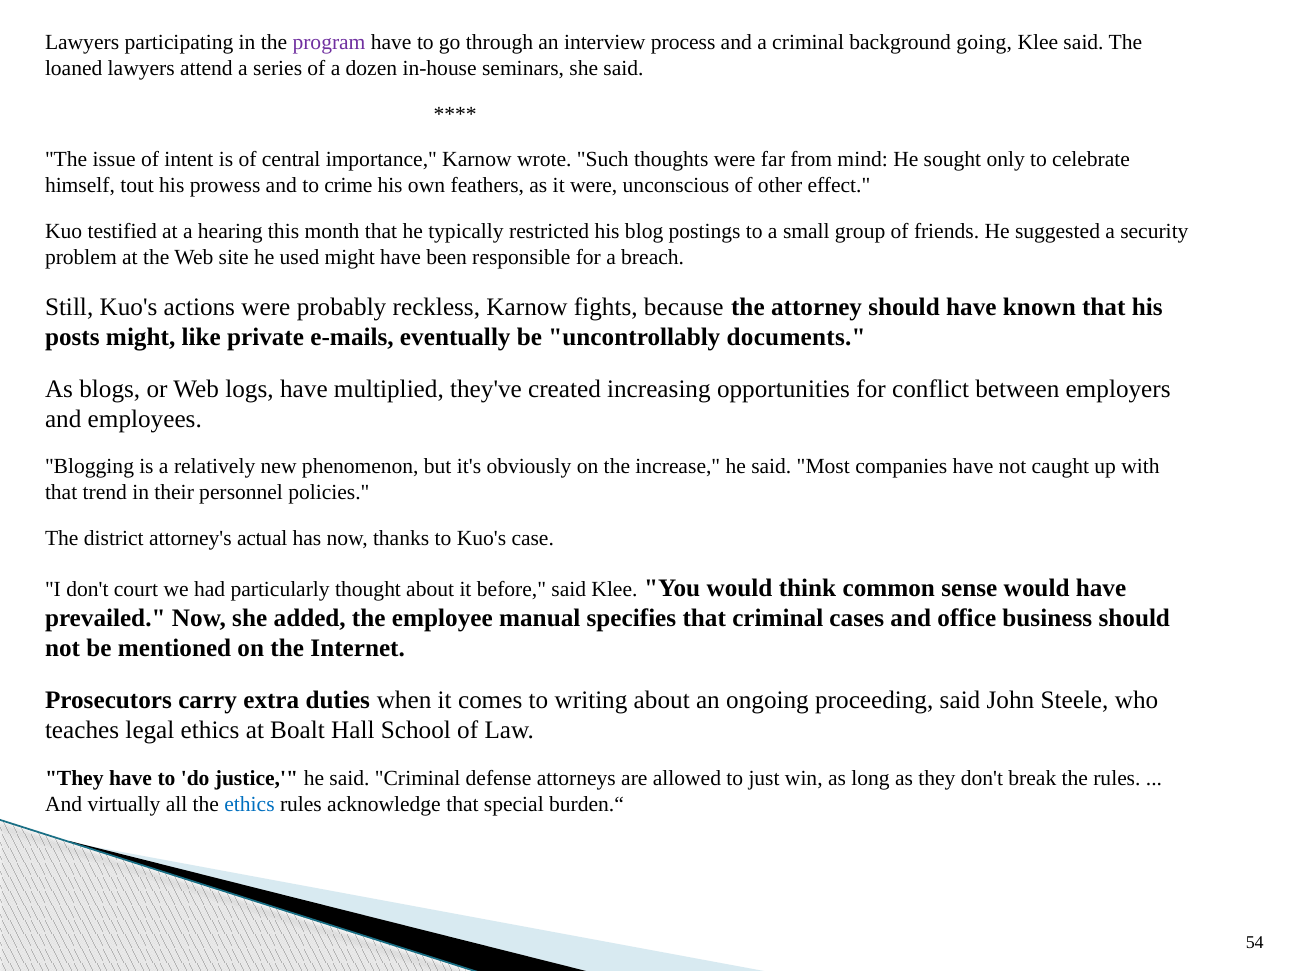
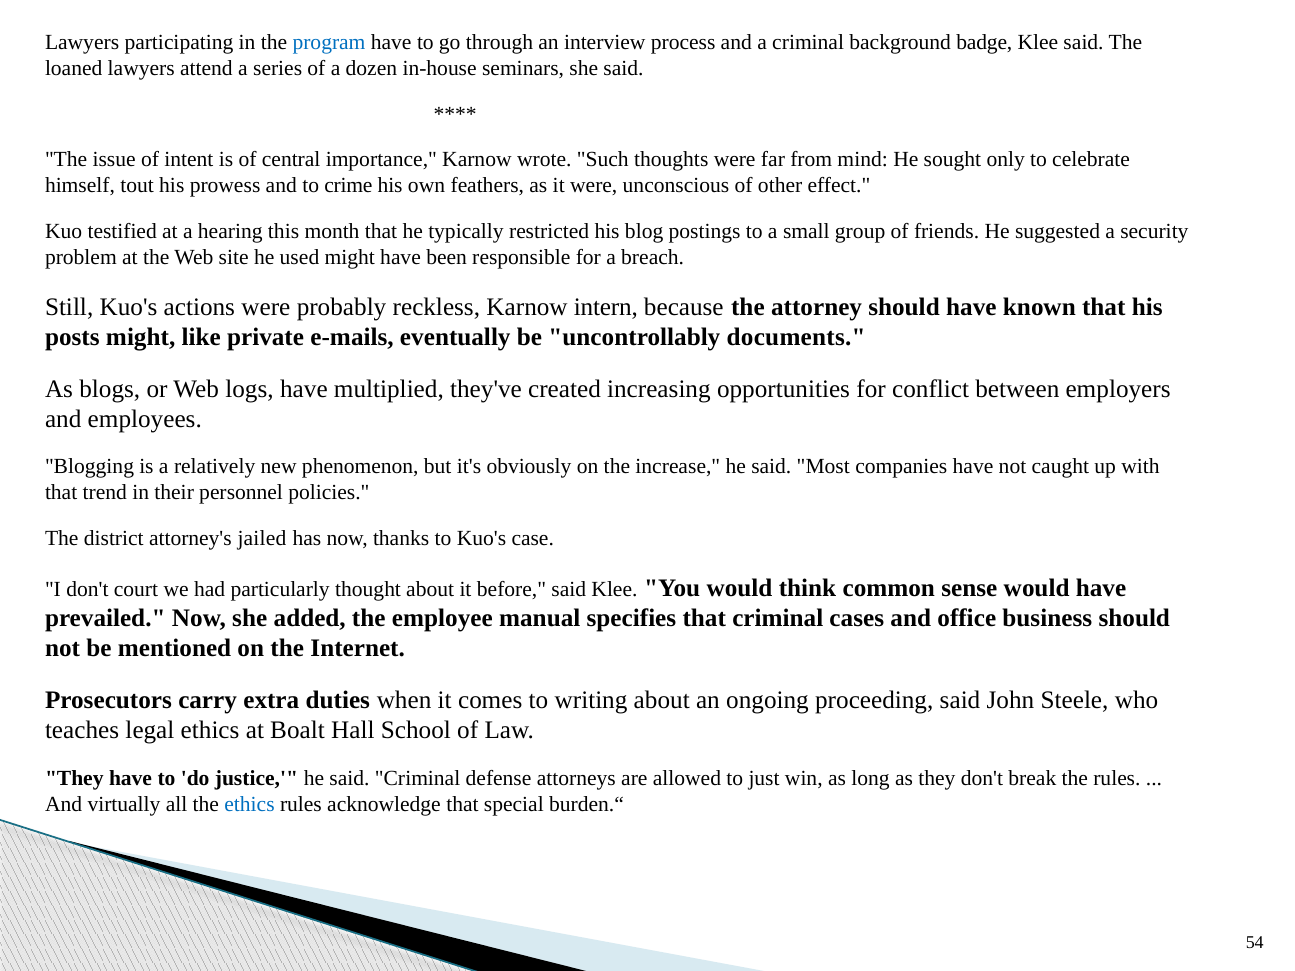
program colour: purple -> blue (329, 42)
going: going -> badge (984, 42)
fights: fights -> intern (606, 307)
actual: actual -> jailed (262, 538)
